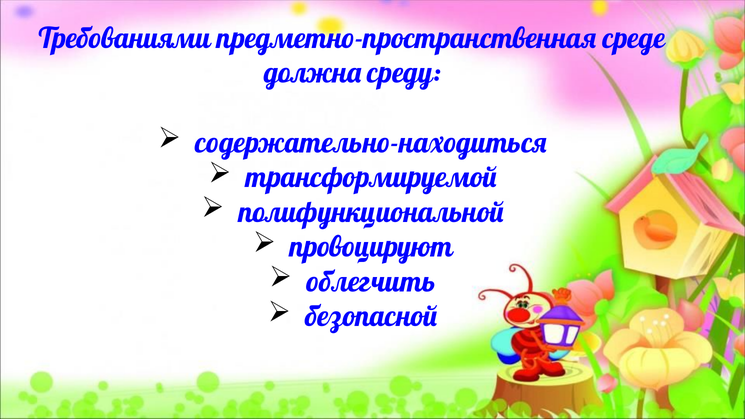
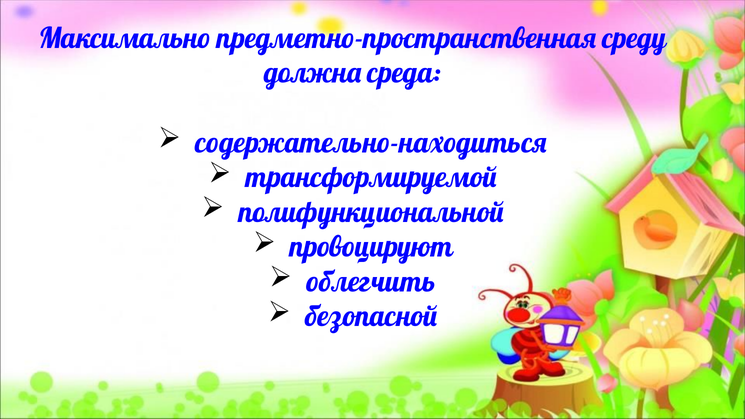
Требованиями: Требованиями -> Максимально (125, 39)
среде: среде -> среду (634, 39)
среду: среду -> среда (404, 73)
